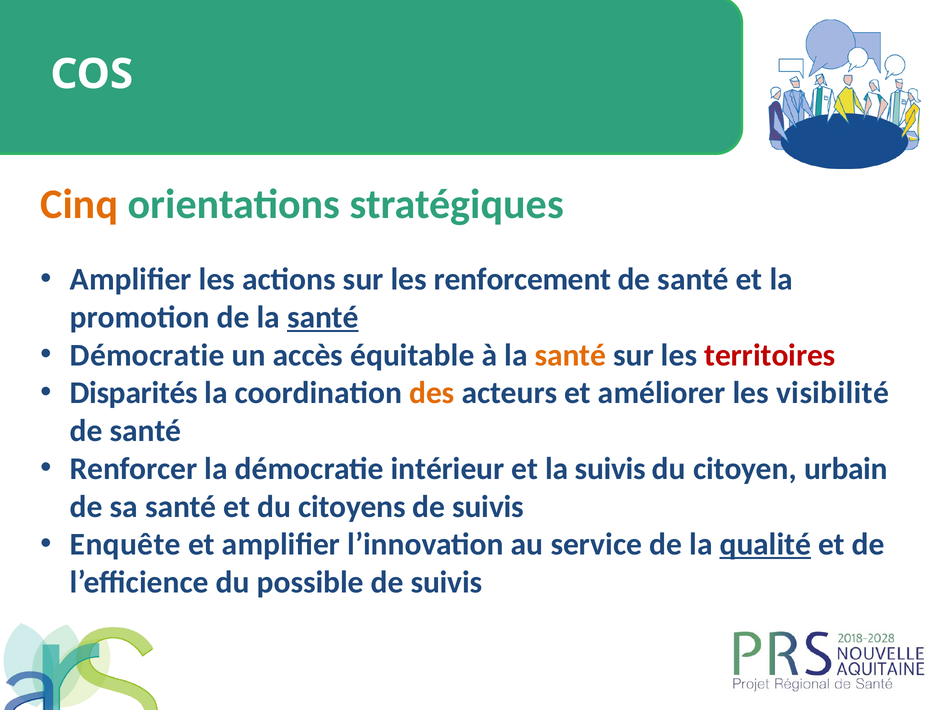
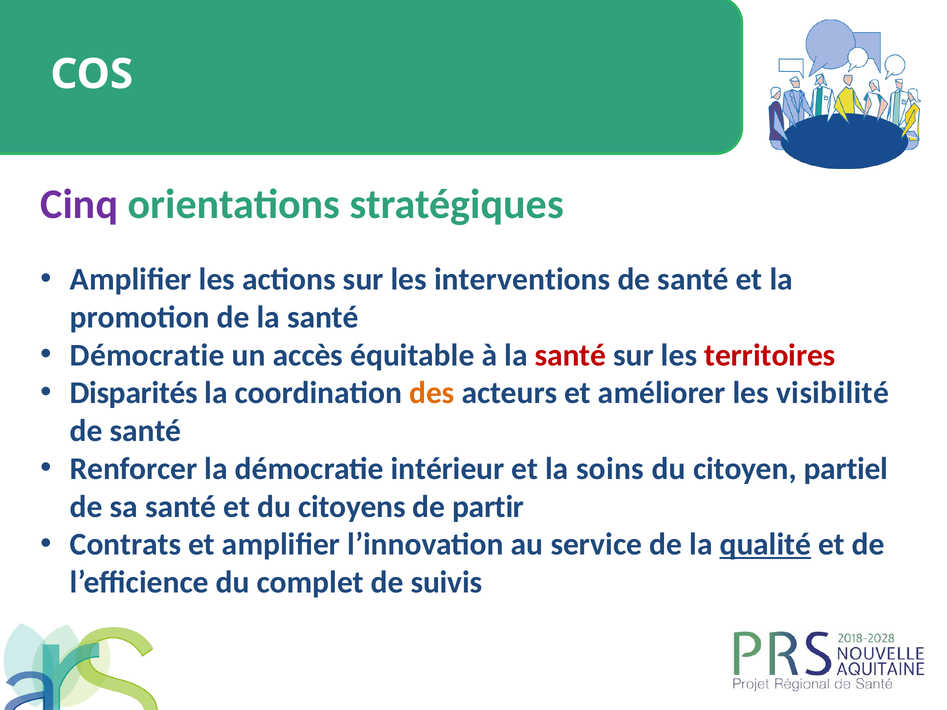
Cinq colour: orange -> purple (79, 204)
renforcement: renforcement -> interventions (522, 279)
santé underline: present -> none (323, 317)
santé colour: orange -> red (570, 355)
la suivis: suivis -> soins (610, 469)
urbain: urbain -> partiel (846, 469)
suivis: suivis -> partir (488, 507)
Enquête: Enquête -> Contrats (126, 545)
possible: possible -> complet (310, 583)
